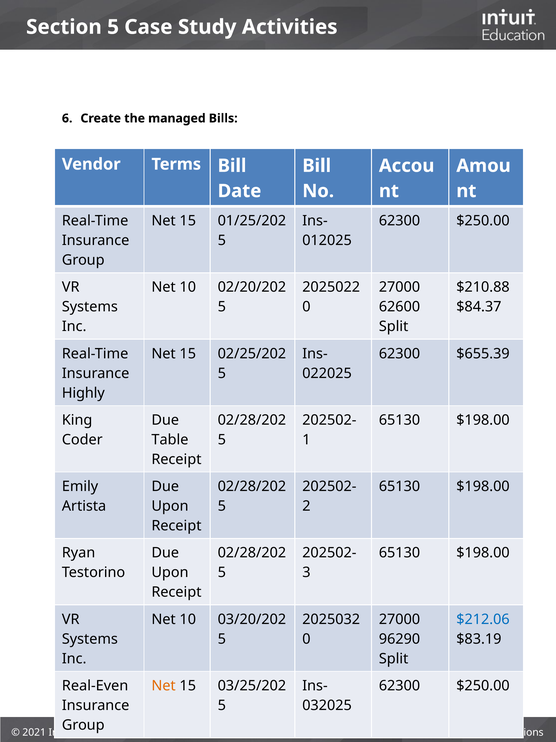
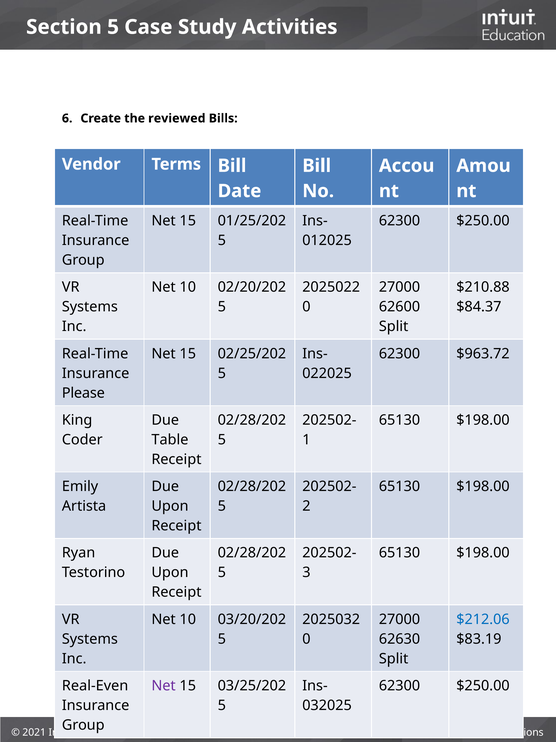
managed: managed -> reviewed (177, 118)
$655.39: $655.39 -> $963.72 (483, 353)
Highly: Highly -> Please (83, 393)
96290: 96290 -> 62630 (399, 638)
Net colour: orange -> purple (164, 685)
